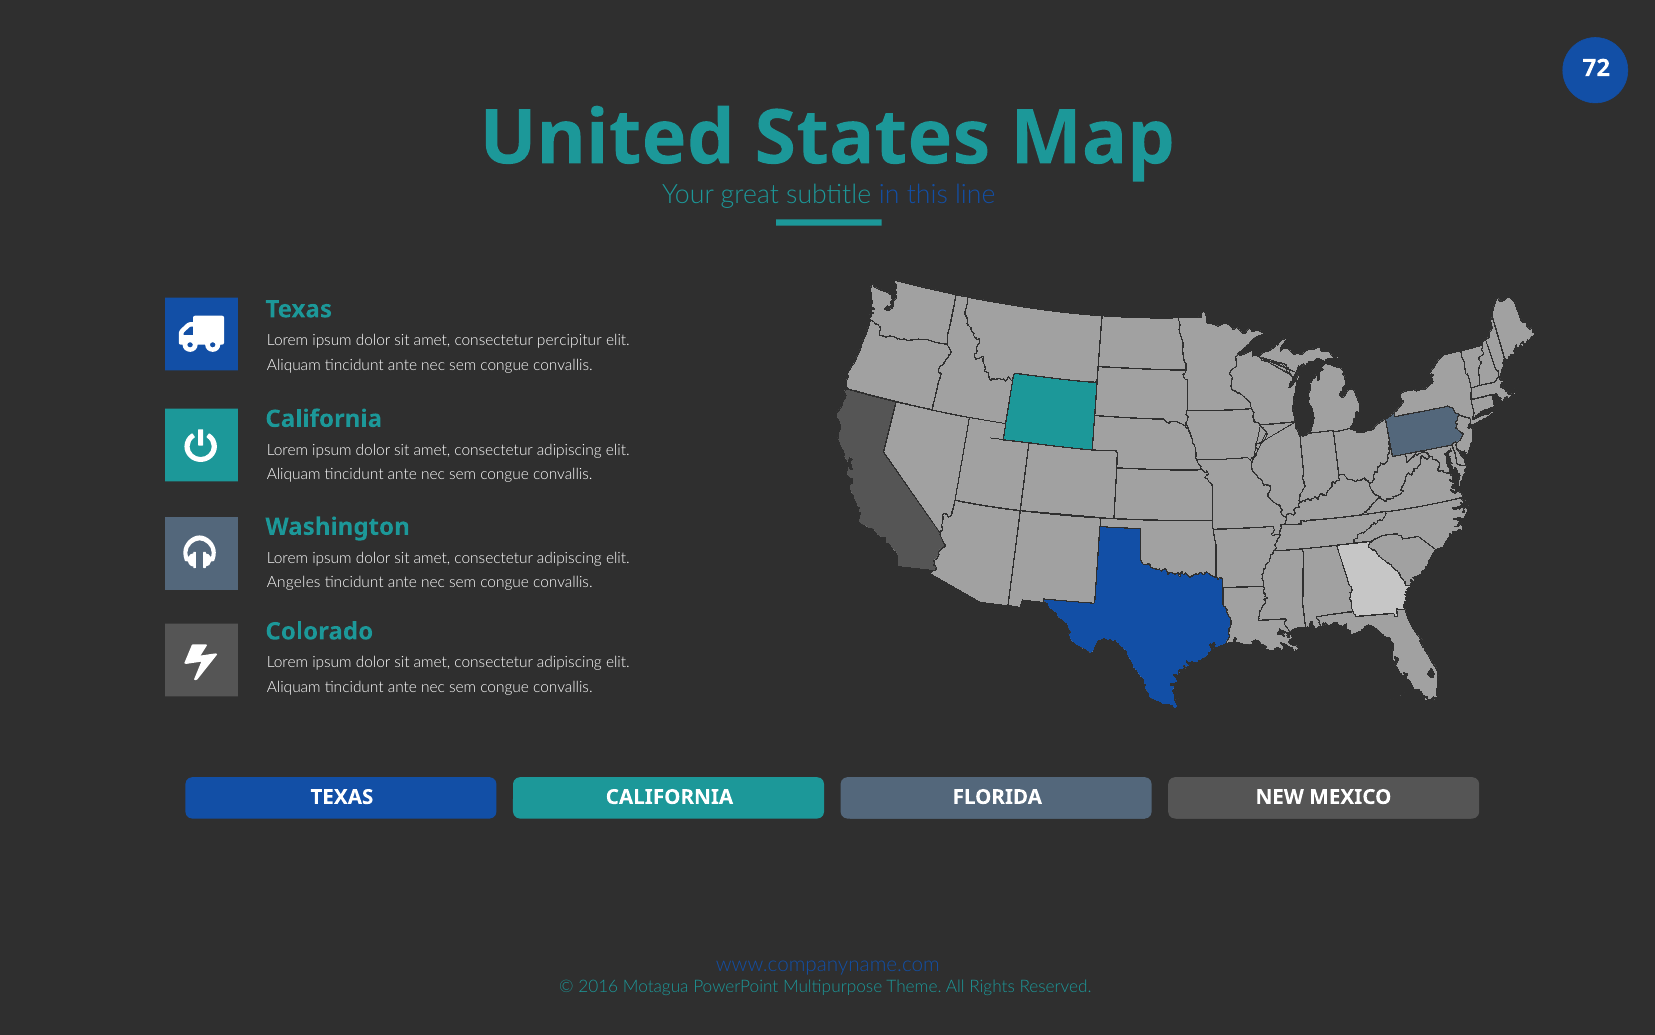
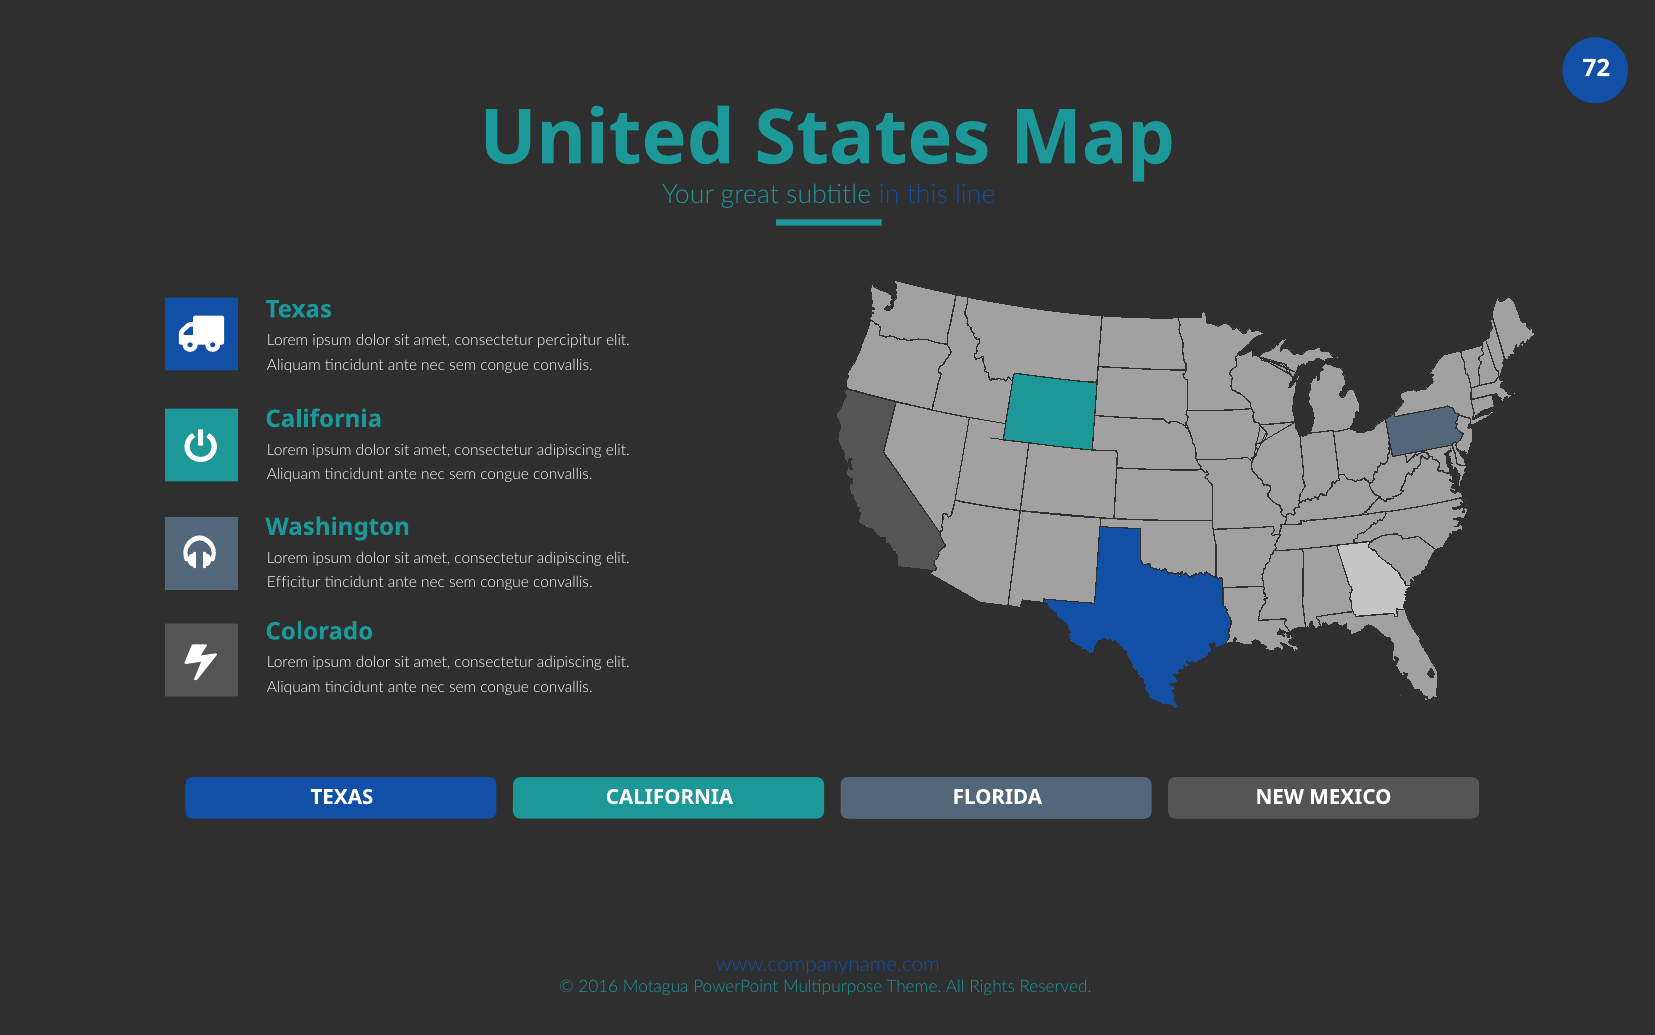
Angeles: Angeles -> Efficitur (294, 582)
